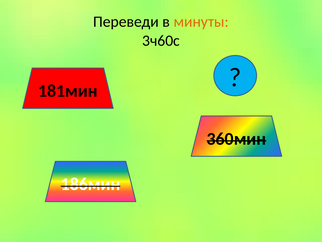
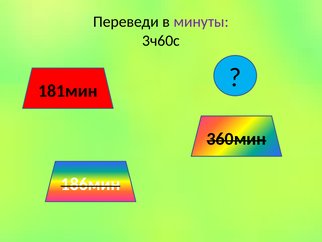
минуты colour: orange -> purple (201, 22)
